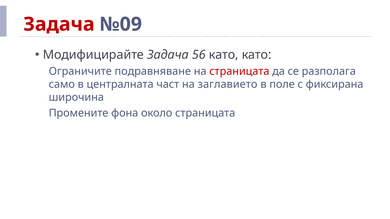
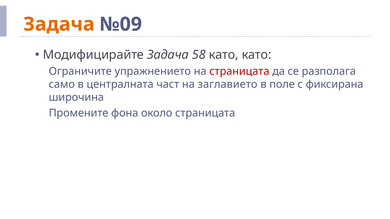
Задача colour: red -> orange (59, 24)
56: 56 -> 58 (199, 55)
подравняване: подравняване -> упражнението (153, 72)
